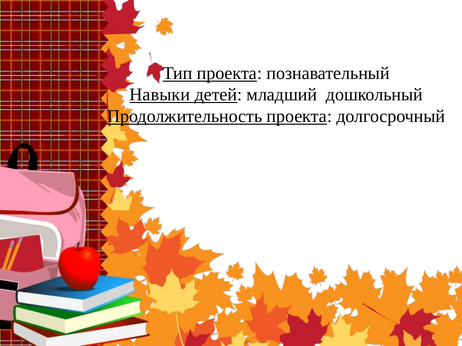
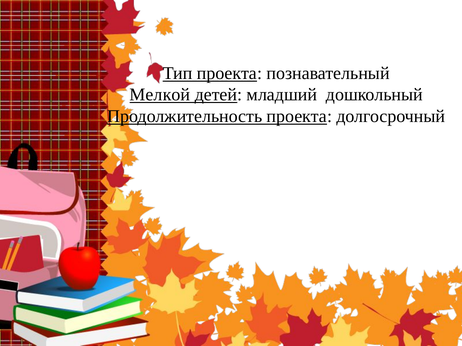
Навыки: Навыки -> Мелкой (160, 95)
